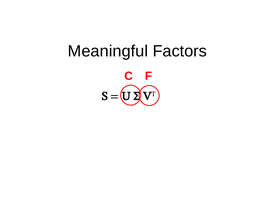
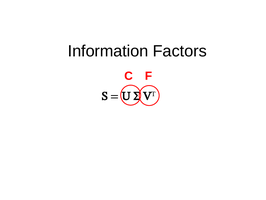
Meaningful: Meaningful -> Information (108, 51)
